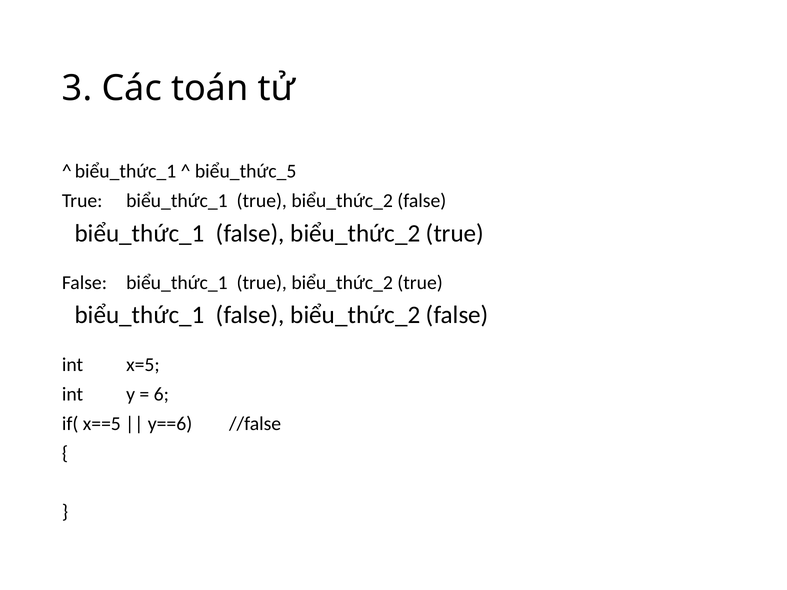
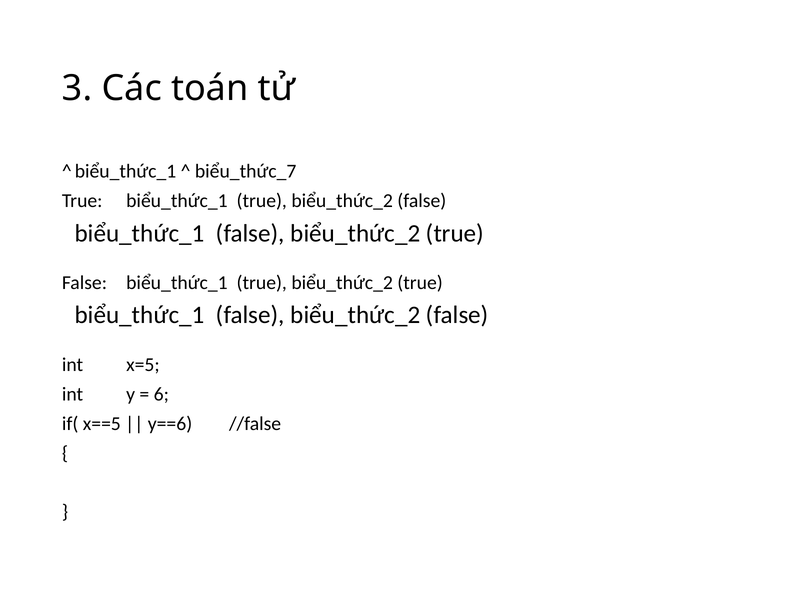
biểu_thức_5: biểu_thức_5 -> biểu_thức_7 (246, 172)
